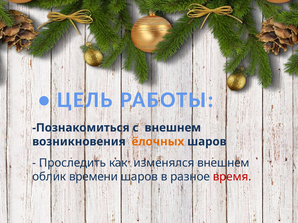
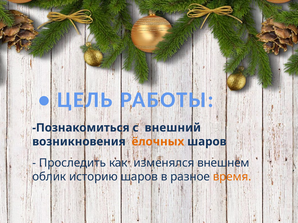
с внешнем: внешнем -> внешний (173, 128)
времени: времени -> историю (93, 177)
время colour: red -> orange (232, 177)
